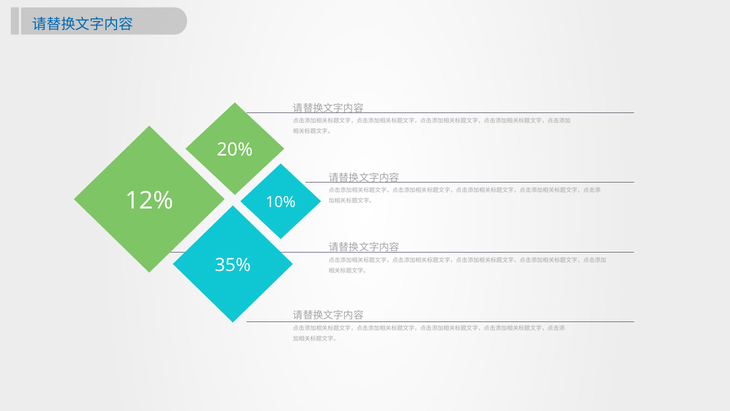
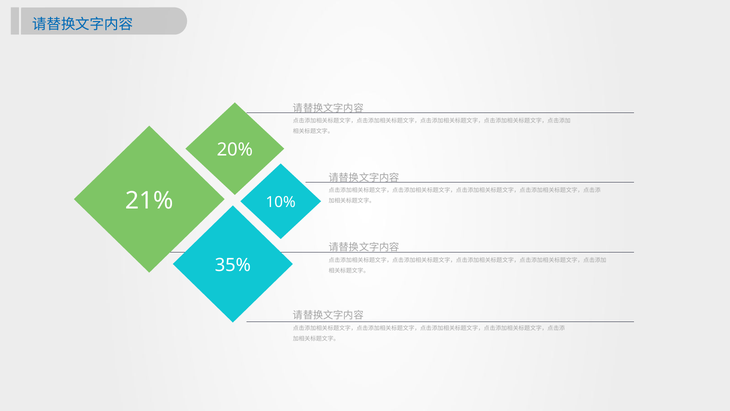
12%: 12% -> 21% (149, 201)
